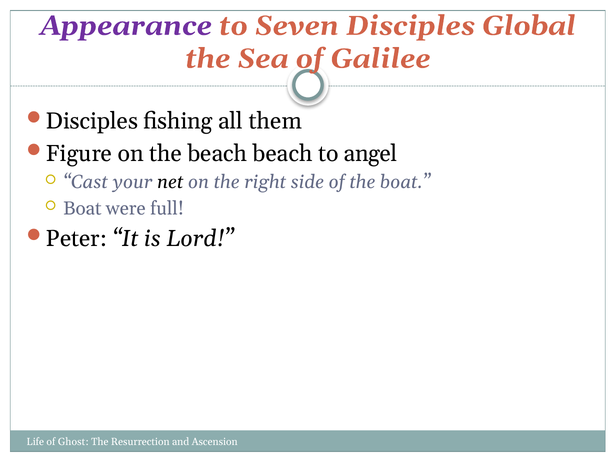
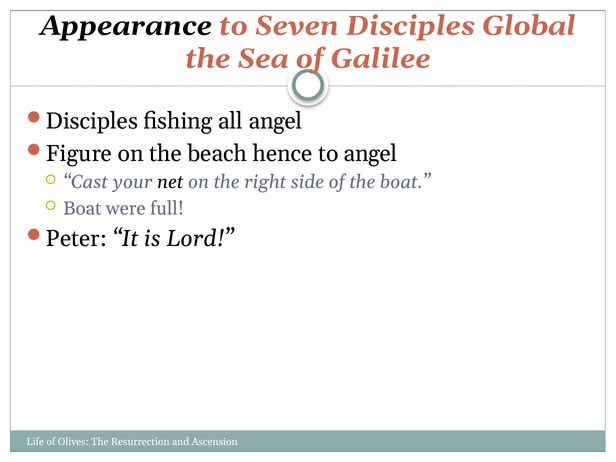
Appearance colour: purple -> black (126, 26)
all them: them -> angel (276, 121)
beach beach: beach -> hence (283, 154)
Ghost: Ghost -> Olives (73, 442)
